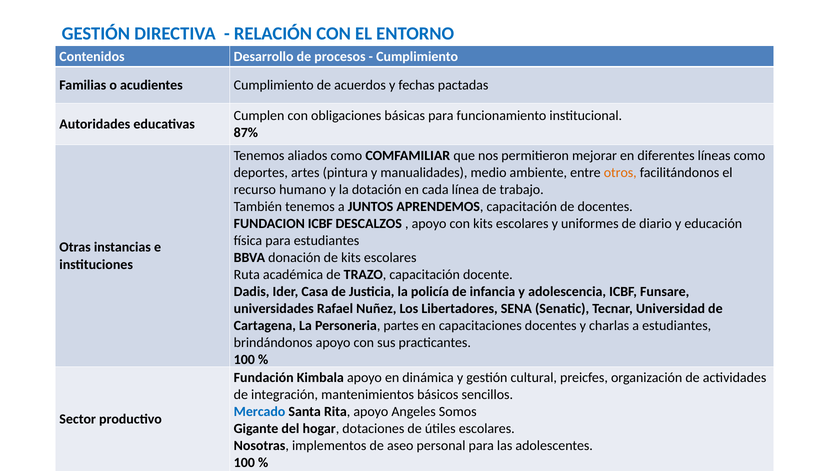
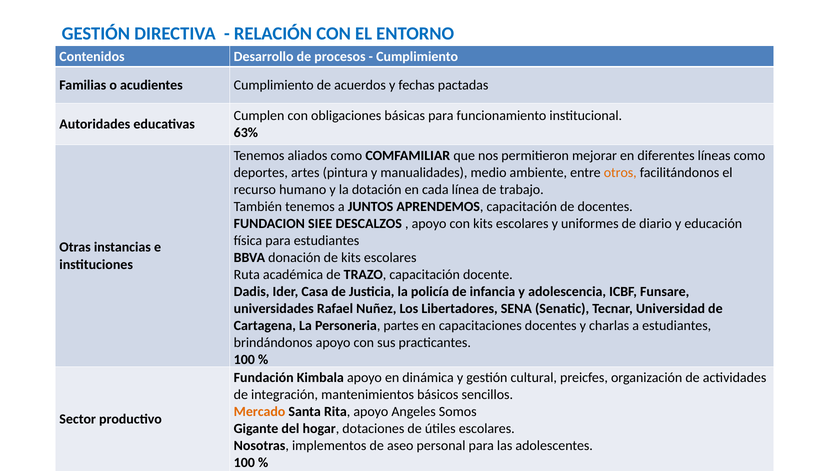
87%: 87% -> 63% (246, 133)
FUNDACION ICBF: ICBF -> SIEE (320, 224)
Mercado colour: blue -> orange (260, 411)
